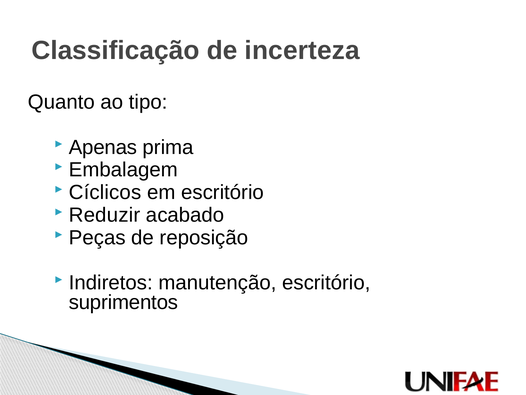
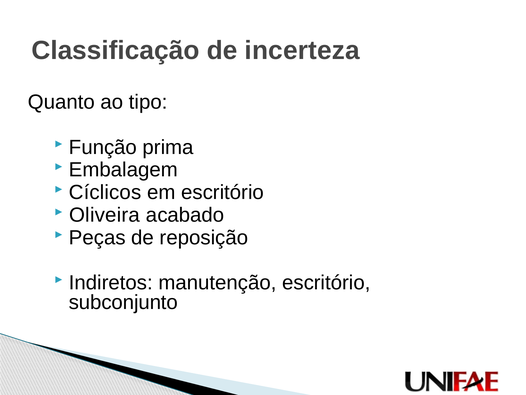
Apenas: Apenas -> Função (103, 147)
Reduzir: Reduzir -> Oliveira (105, 215)
suprimentos: suprimentos -> subconjunto (123, 302)
